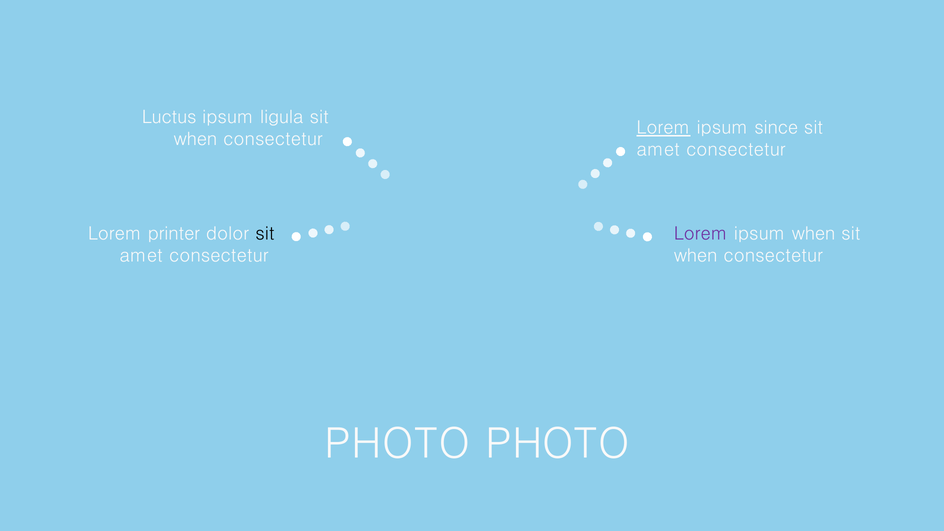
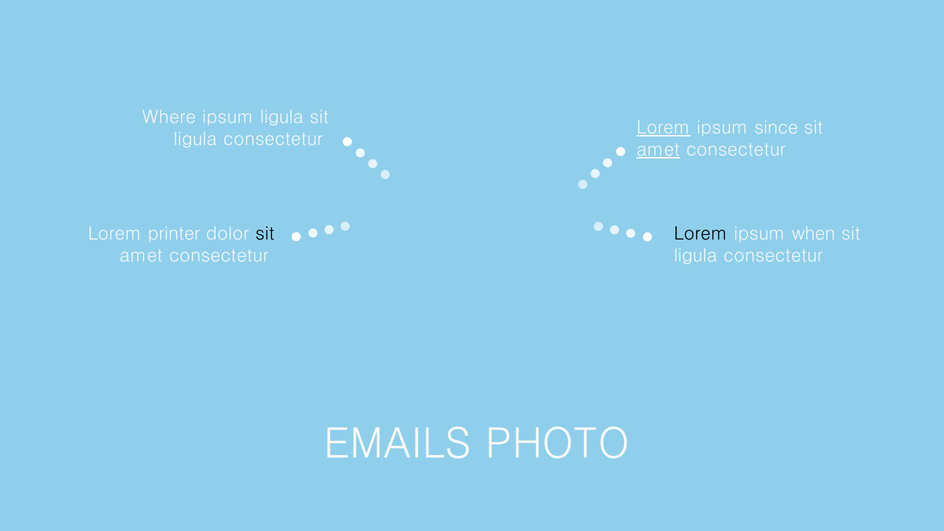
Luctus: Luctus -> Where (169, 117)
when: when -> ligula (195, 139)
amet underline: none -> present (658, 150)
Lorem colour: purple -> black (701, 234)
when: when -> ligula (696, 256)
PHOTO: PHOTO -> EMAILS (398, 444)
